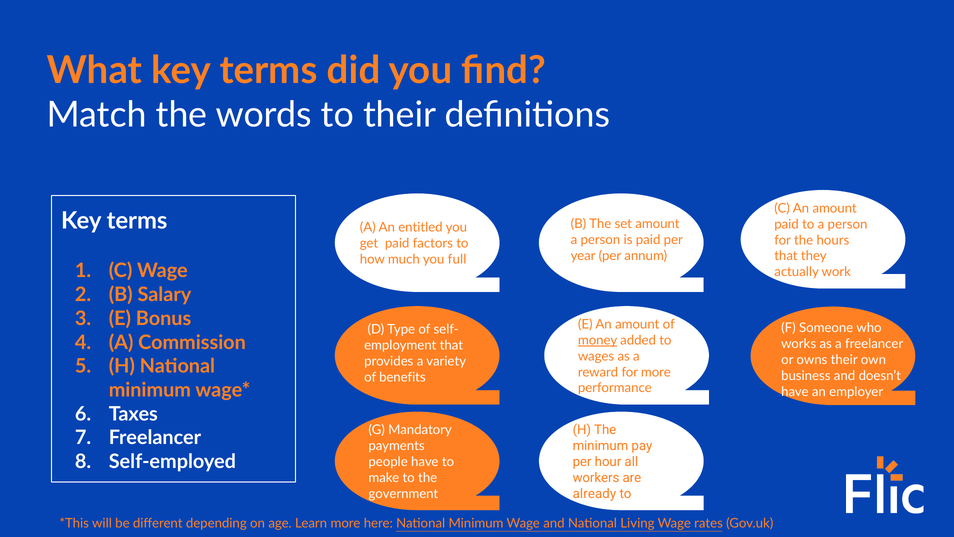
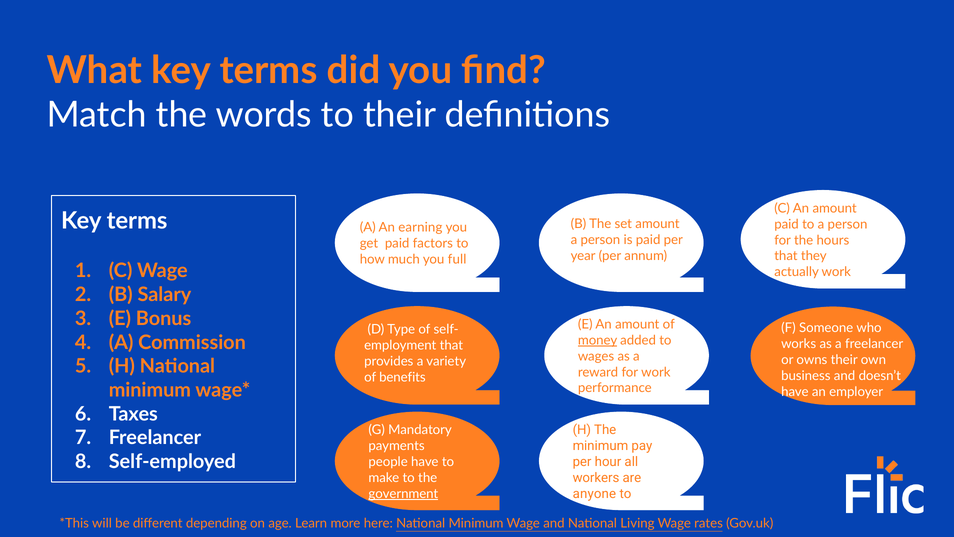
entitled: entitled -> earning (420, 227)
for more: more -> work (656, 372)
already: already -> anyone (594, 493)
government underline: none -> present (403, 493)
